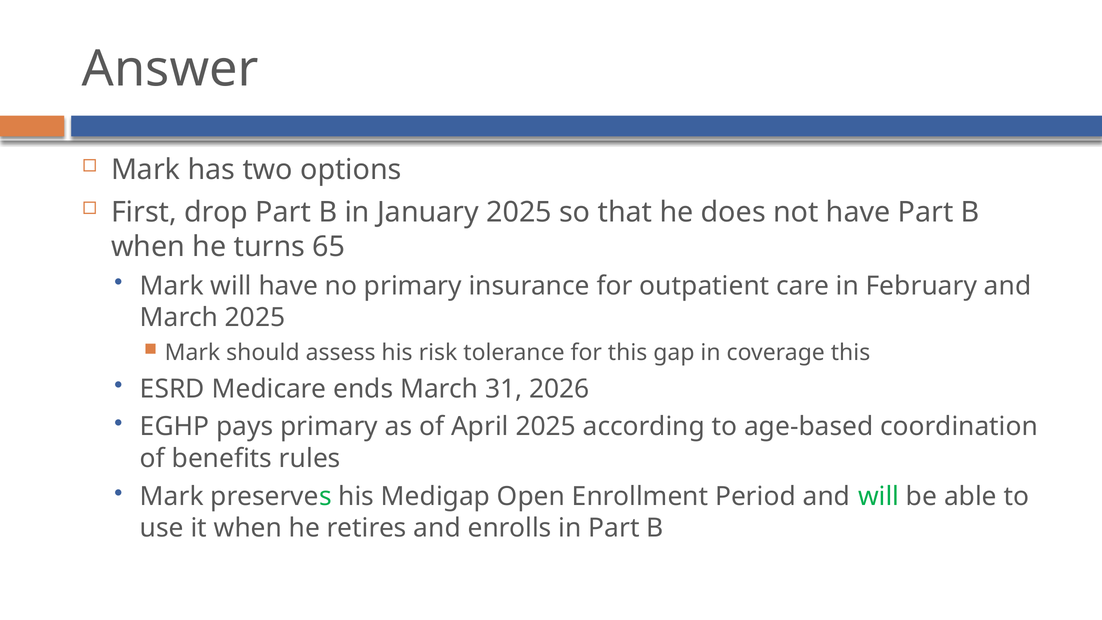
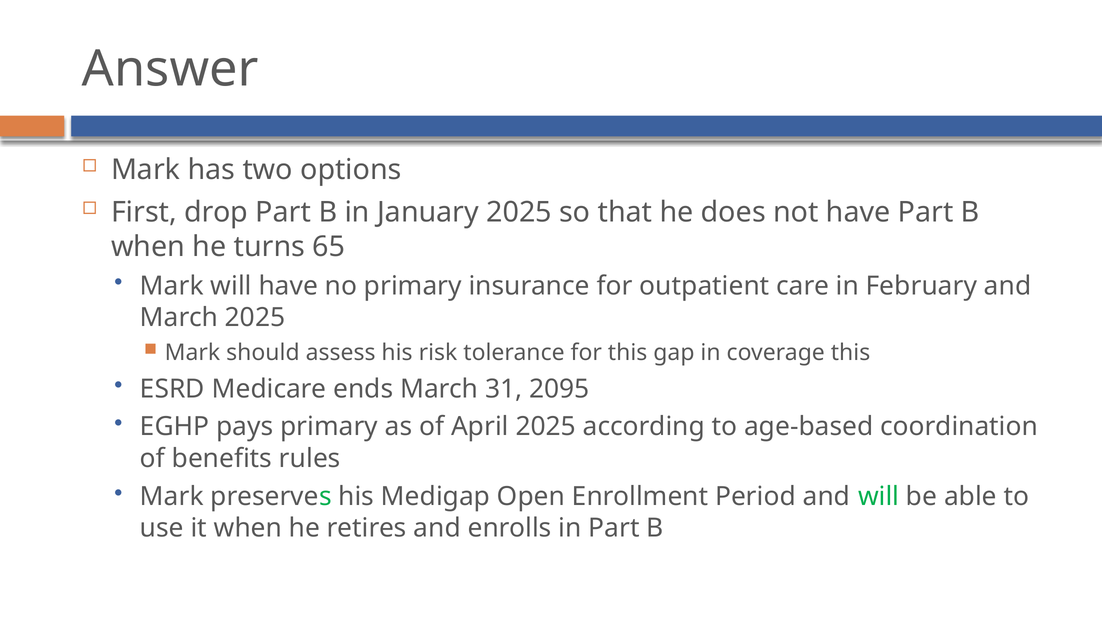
2026: 2026 -> 2095 (559, 389)
